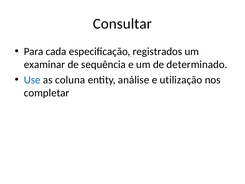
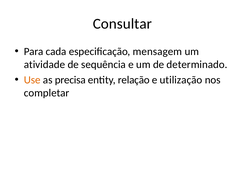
registrados: registrados -> mensagem (157, 51)
examinar: examinar -> atividade (44, 64)
Use colour: blue -> orange (32, 80)
coluna: coluna -> precisa (70, 80)
análise: análise -> relação (134, 80)
